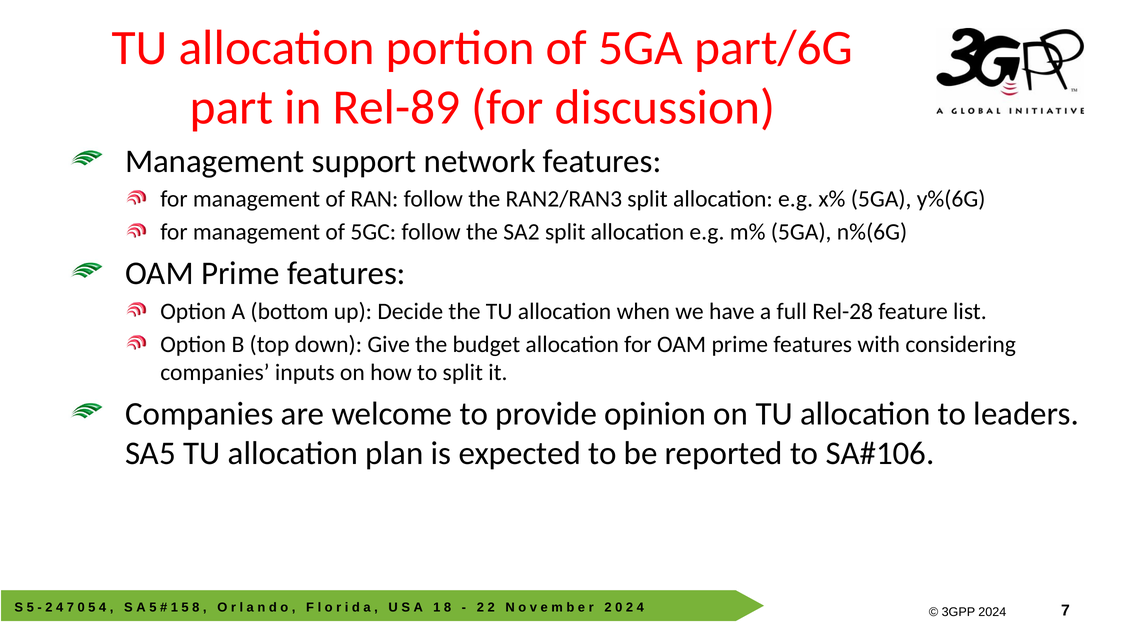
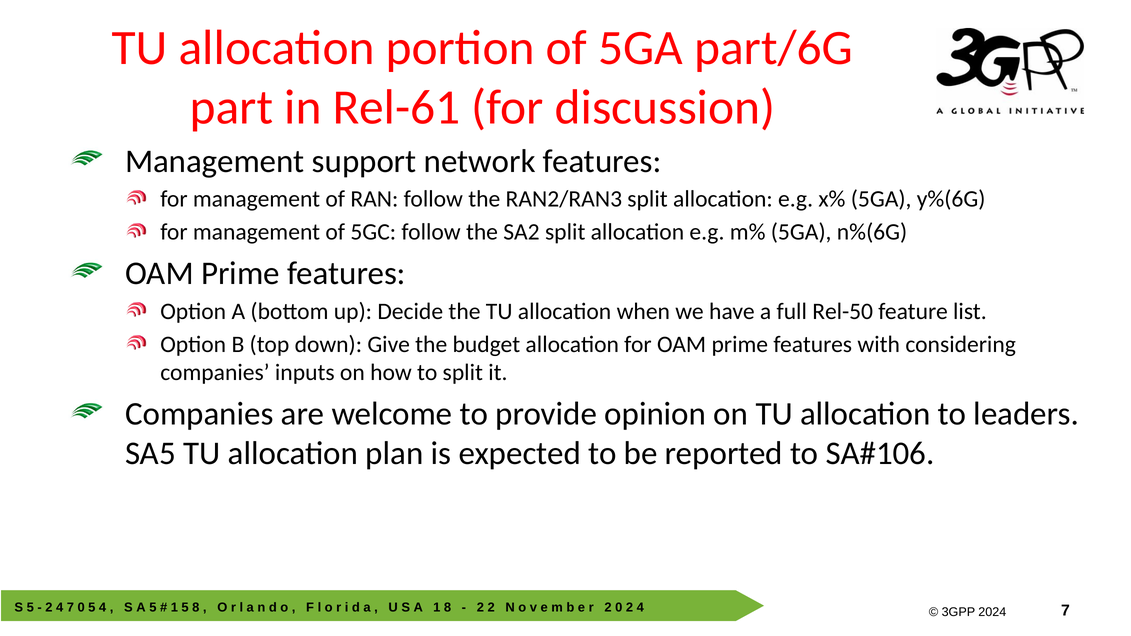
Rel-89: Rel-89 -> Rel-61 (396, 107)
Rel-28: Rel-28 -> Rel-50 (843, 311)
